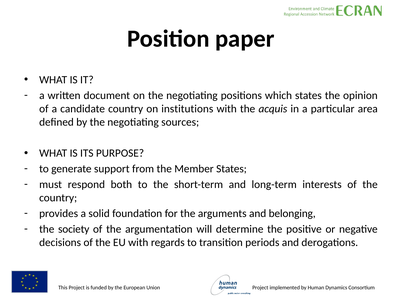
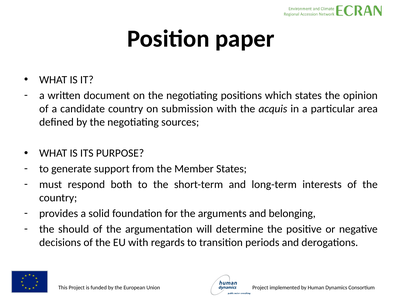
institutions: institutions -> submission (187, 109)
society: society -> should (74, 230)
